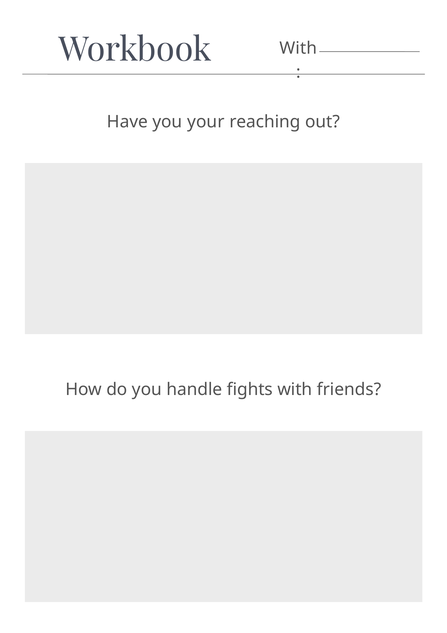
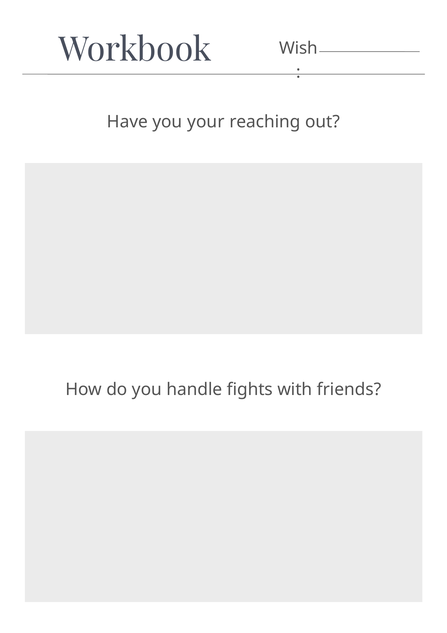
With: With -> Wish (299, 48)
